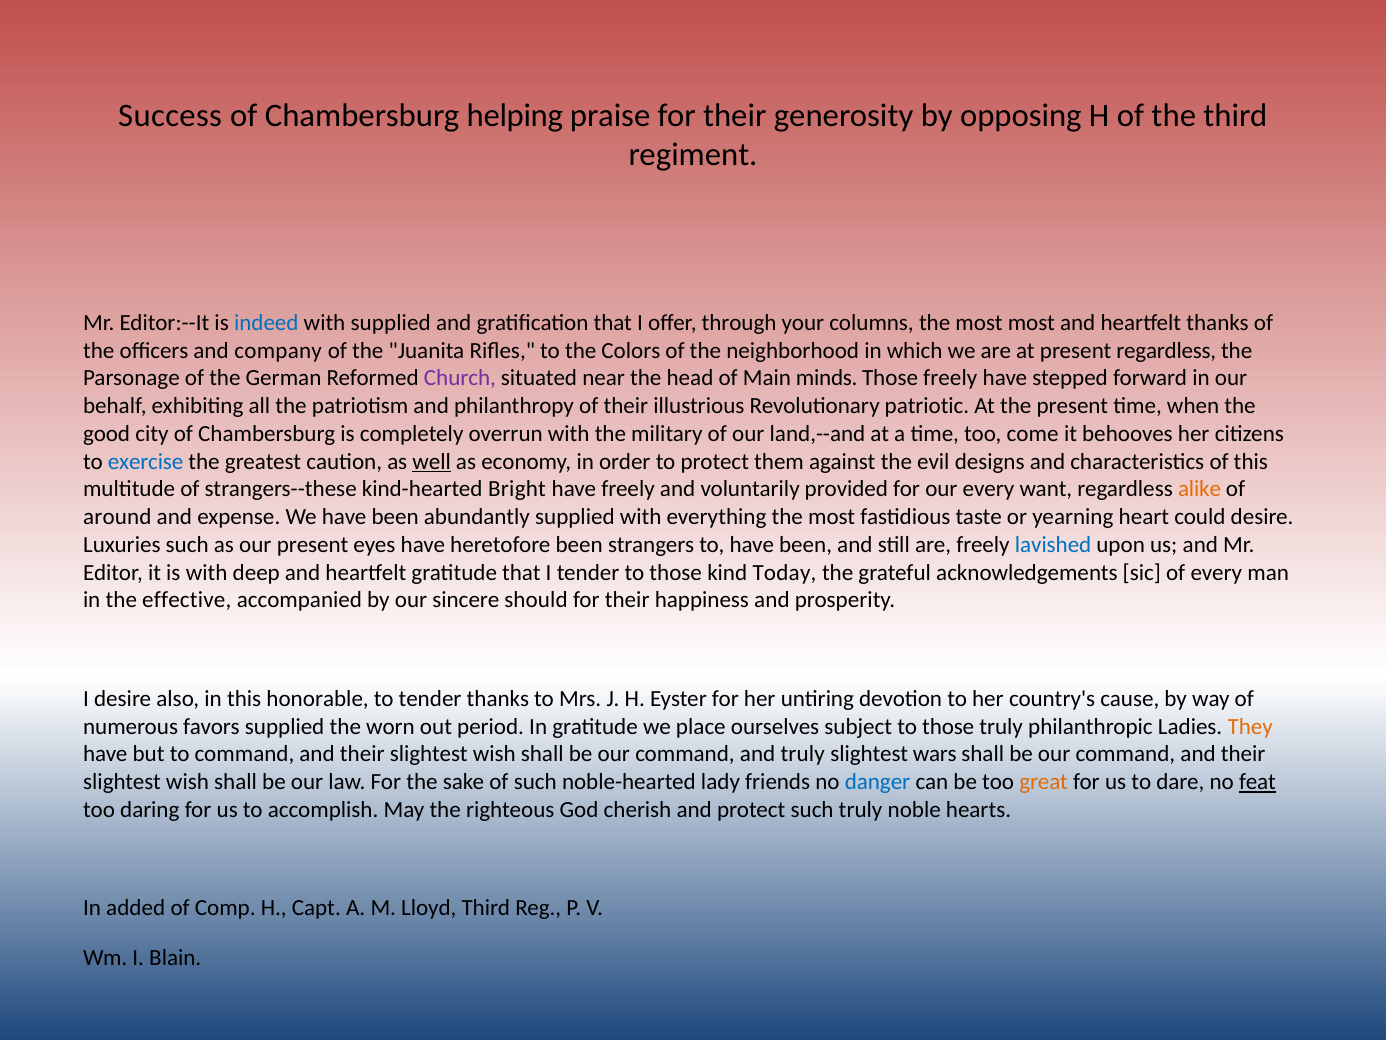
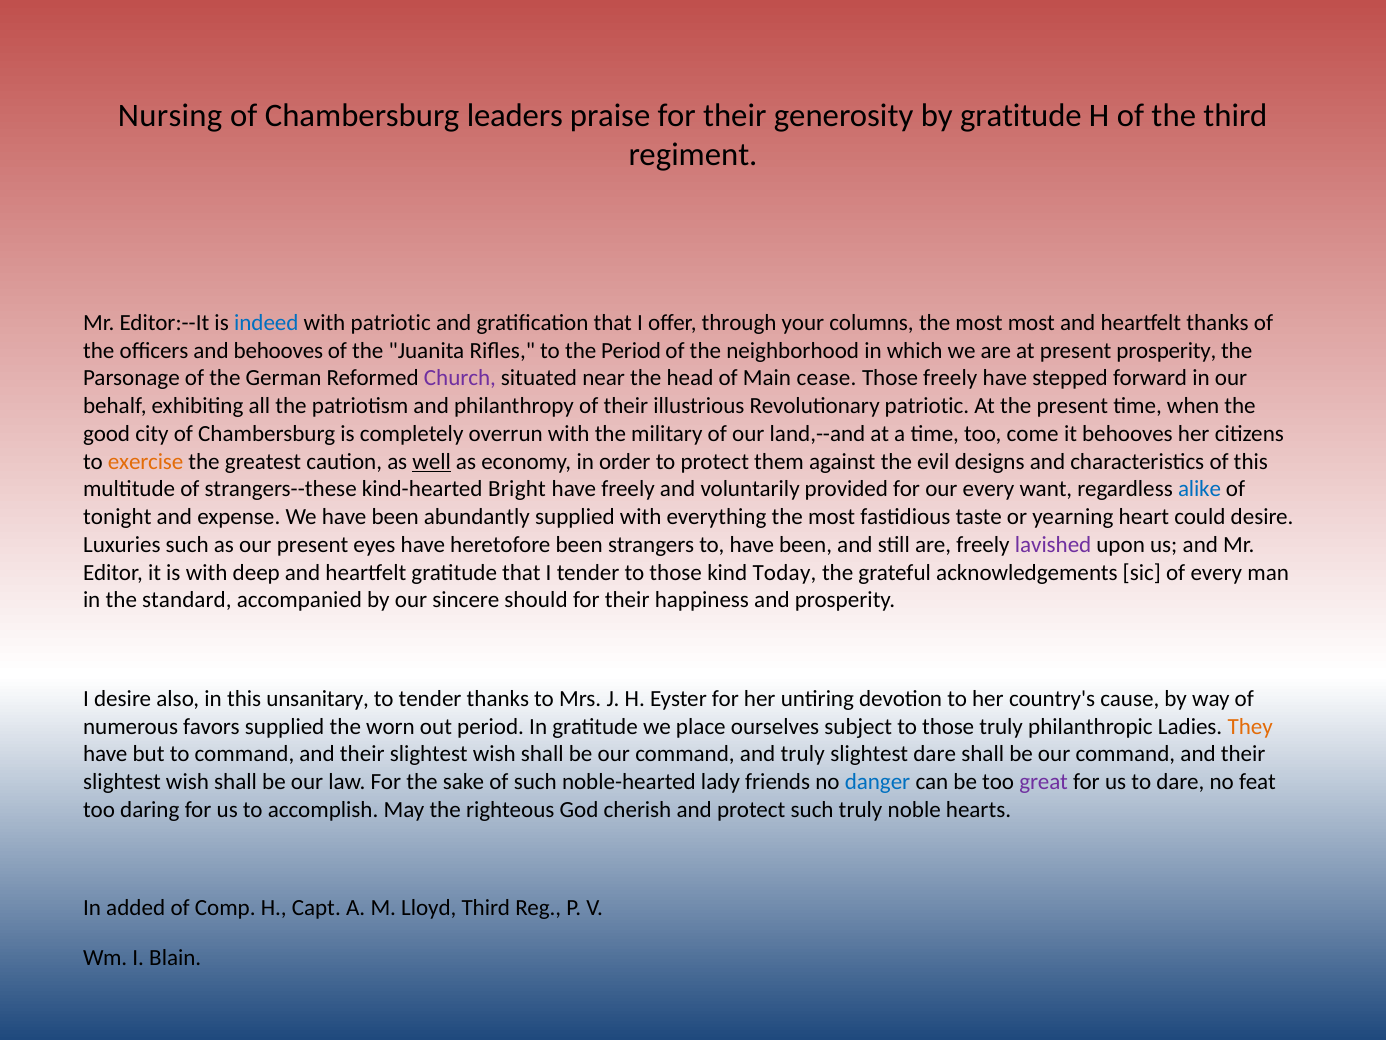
Success: Success -> Nursing (170, 115)
helping: helping -> leaders (515, 115)
by opposing: opposing -> gratitude (1021, 115)
with supplied: supplied -> patriotic (391, 323)
and company: company -> behooves (278, 350)
the Colors: Colors -> Period (631, 350)
present regardless: regardless -> prosperity (1166, 350)
minds: minds -> cease (826, 378)
exercise colour: blue -> orange (146, 461)
alike colour: orange -> blue (1200, 489)
around: around -> tonight (117, 517)
lavished colour: blue -> purple (1053, 544)
effective: effective -> standard (187, 600)
honorable: honorable -> unsanitary (318, 698)
slightest wars: wars -> dare (935, 754)
great colour: orange -> purple (1044, 782)
feat underline: present -> none (1257, 782)
